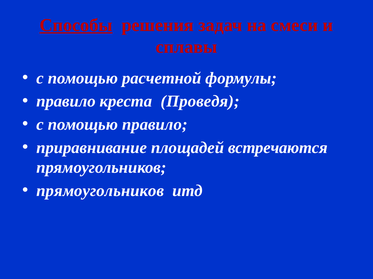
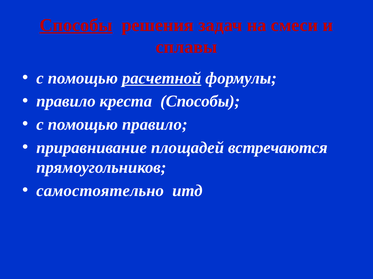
расчетной underline: none -> present (162, 78)
креста Проведя: Проведя -> Способы (200, 101)
прямоугольников: прямоугольников -> самостоятельно (100, 191)
